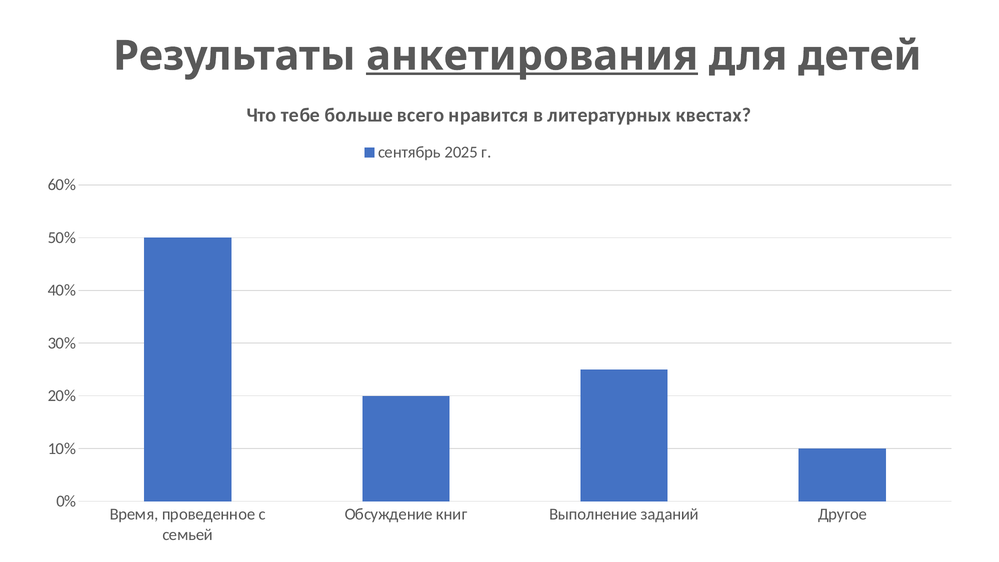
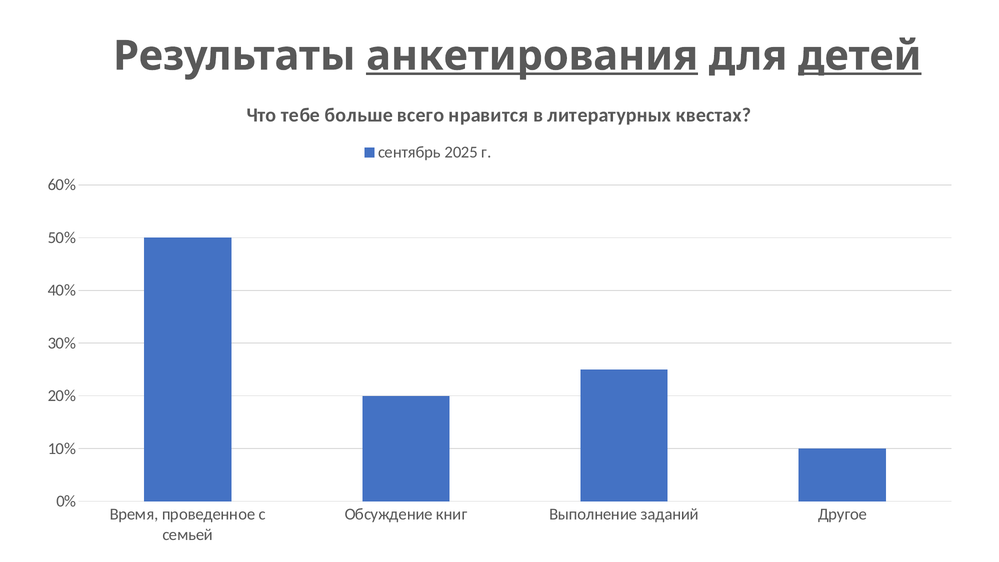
детей underline: none -> present (860, 56)
